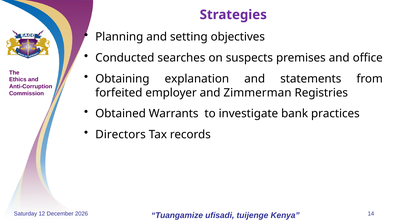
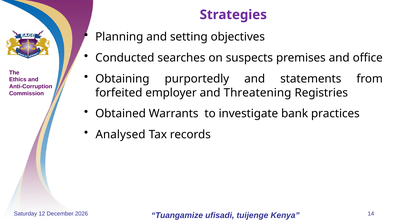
explanation: explanation -> purportedly (197, 78)
Zimmerman: Zimmerman -> Threatening (257, 92)
Directors: Directors -> Analysed (120, 134)
